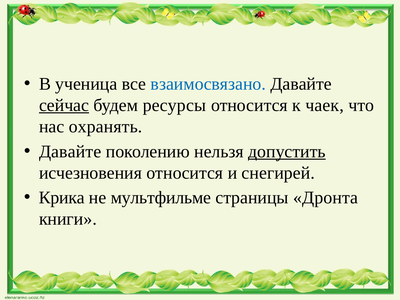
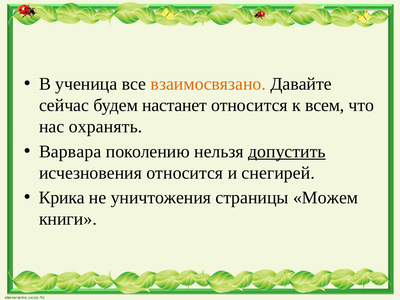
взаимосвязано colour: blue -> orange (208, 84)
сейчас underline: present -> none (64, 105)
ресурсы: ресурсы -> настанет (175, 105)
чаек: чаек -> всем (325, 105)
Давайте: Давайте -> Варвара (70, 151)
мультфильме: мультфильме -> уничтожения (161, 198)
Дронта: Дронта -> Можем (326, 198)
